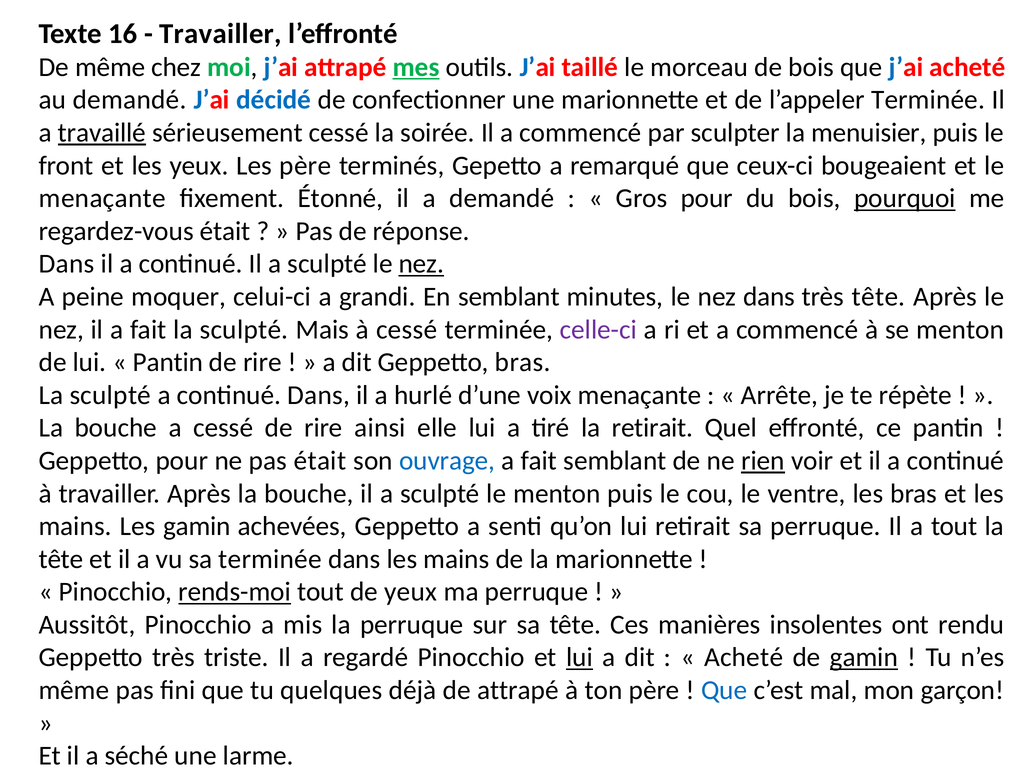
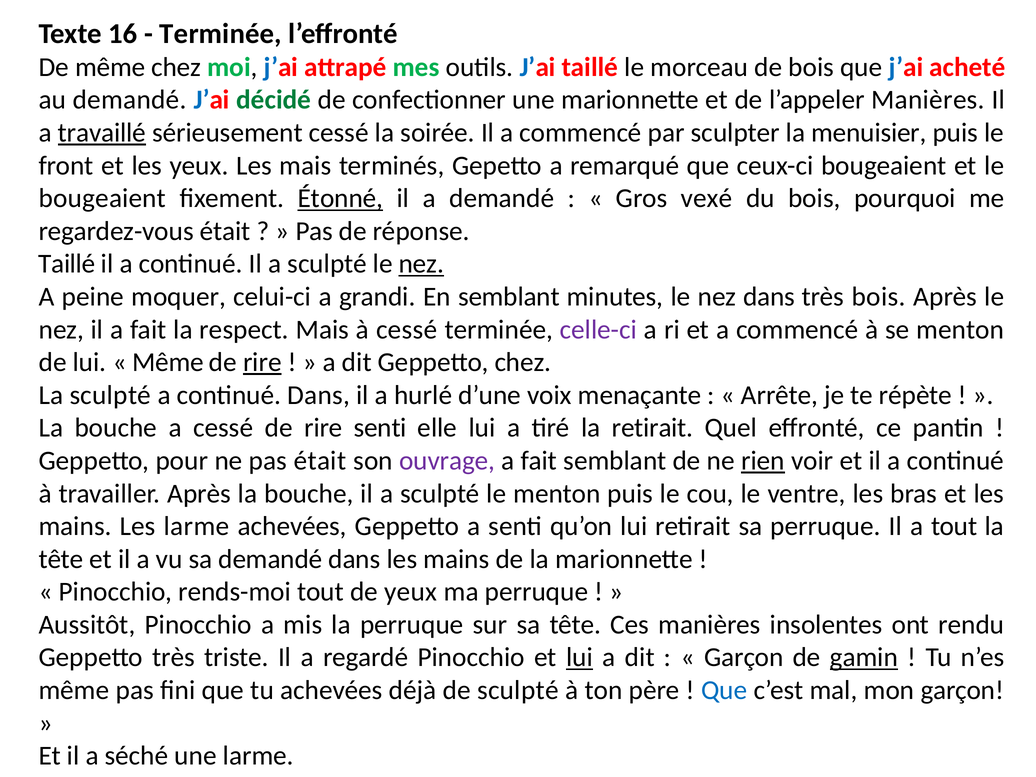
Travailler: Travailler -> Terminée (221, 34)
mes underline: present -> none (416, 67)
décidé colour: blue -> green (274, 100)
l’appeler Terminée: Terminée -> Manières (928, 100)
Les père: père -> mais (305, 166)
menaçante: menaçante -> bougeaient (102, 198)
Étonné underline: none -> present (340, 198)
Gros pour: pour -> vexé (707, 198)
pourquoi underline: present -> none (905, 198)
Dans: Dans -> Taillé (67, 264)
très tête: tête -> bois (879, 297)
fait la sculpté: sculpté -> respect (244, 330)
Pantin: Pantin -> Même (168, 362)
rire underline: none -> present (262, 362)
Geppetto bras: bras -> chez (523, 362)
rire ainsi: ainsi -> senti (380, 428)
ouvrage colour: blue -> purple (447, 461)
Les gamin: gamin -> larme (197, 526)
sa terminée: terminée -> demandé (270, 559)
rends-moi underline: present -> none (235, 592)
Acheté: Acheté -> Garçon (744, 657)
tu quelques: quelques -> achevées (331, 690)
de attrapé: attrapé -> sculpté (518, 690)
